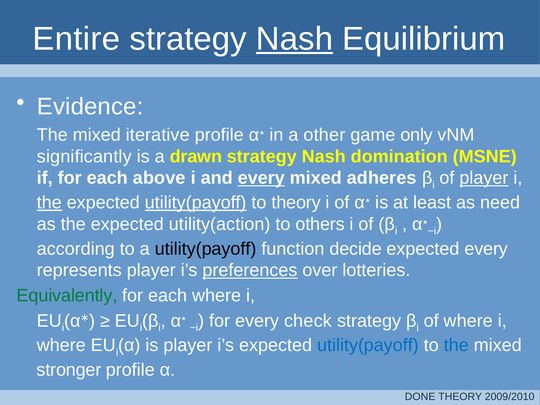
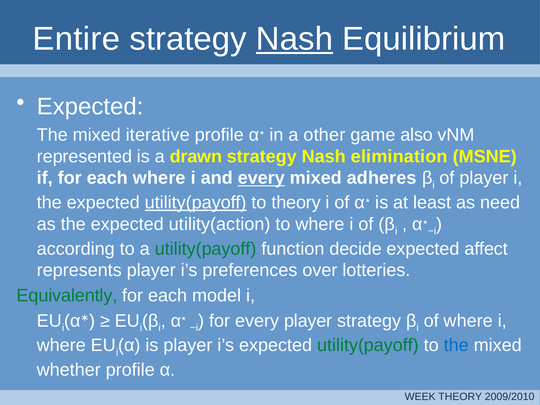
Evidence: Evidence -> Expected (90, 106)
only: only -> also (417, 135)
significantly: significantly -> represented (84, 156)
domination: domination -> elimination (399, 156)
each above: above -> where (159, 178)
player underline: present -> none (484, 178)
the underline: present -> none (49, 203)
to others: others -> where (320, 224)
utility(payoff colour: black -> green (206, 249)
expected every: every -> affect (486, 249)
preferences underline: present -> none (250, 270)
each where: where -> model (217, 296)
every check: check -> player (308, 321)
utility(payoff colour: blue -> green (368, 345)
stronger: stronger -> whether (69, 370)
DONE: DONE -> WEEK (420, 397)
